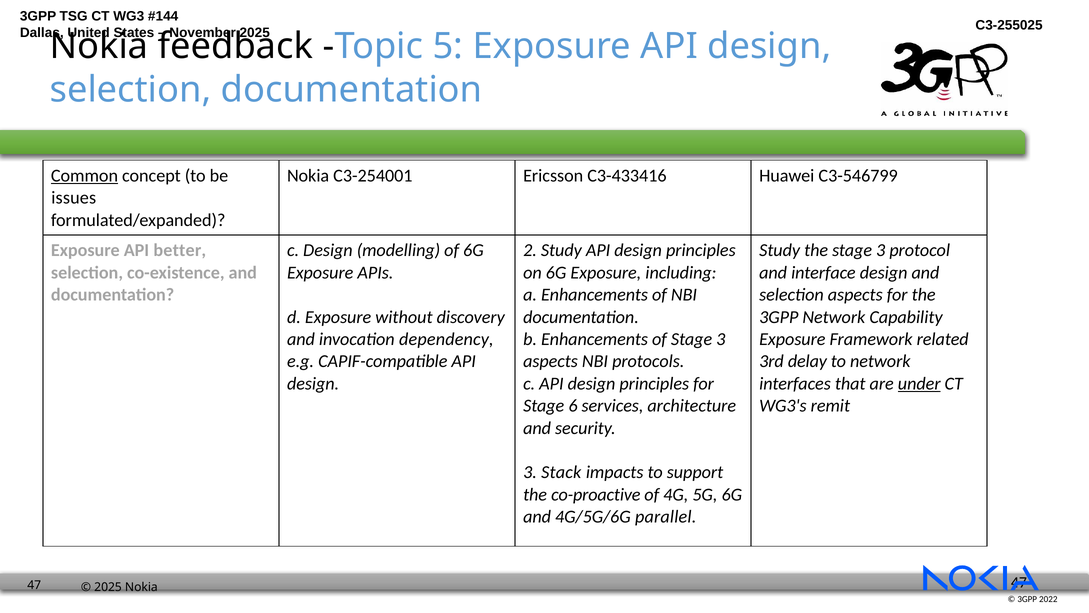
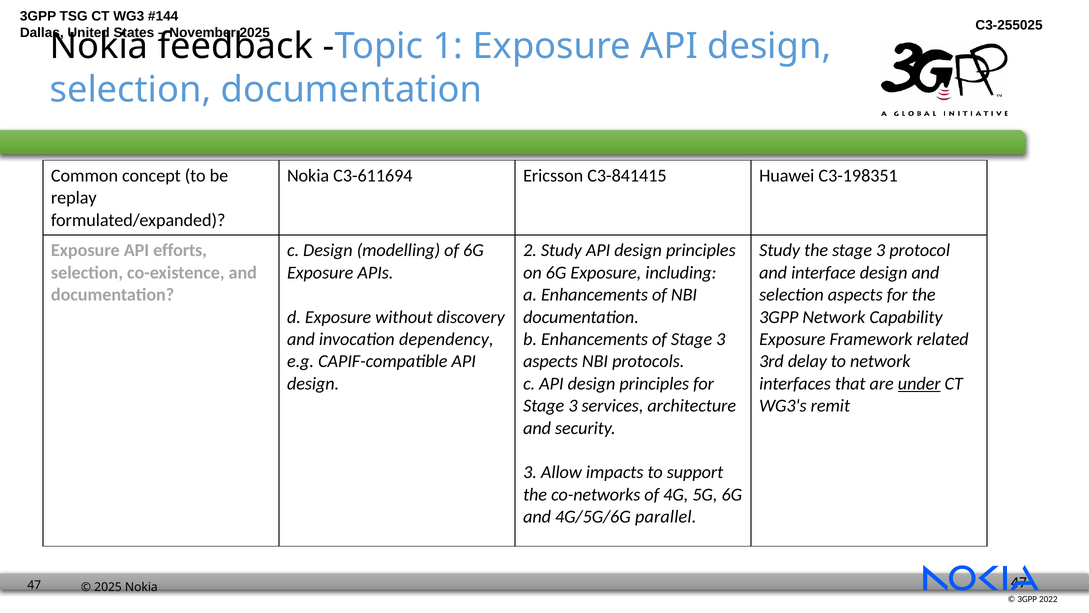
5: 5 -> 1 (448, 46)
Common underline: present -> none (84, 176)
C3-254001: C3-254001 -> C3-611694 (373, 176)
C3-433416: C3-433416 -> C3-841415 (627, 176)
C3-546799: C3-546799 -> C3-198351 (858, 176)
issues: issues -> replay (74, 198)
better: better -> efforts (180, 250)
6: 6 -> 3 (573, 406)
Stack: Stack -> Allow (561, 472)
co-proactive: co-proactive -> co-networks (596, 494)
